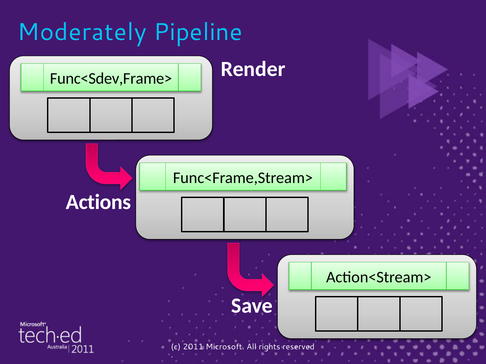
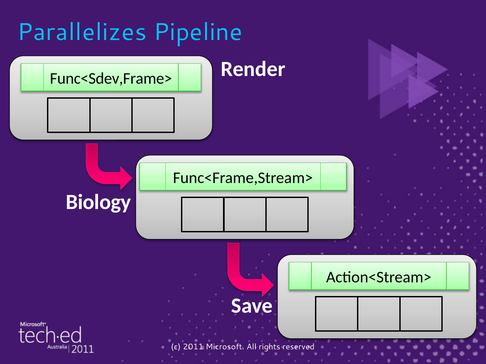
Moderately: Moderately -> Parallelizes (82, 32)
Actions: Actions -> Biology (98, 202)
